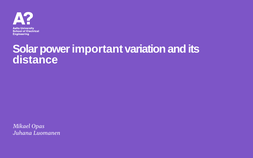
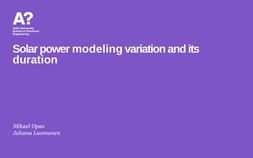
important: important -> modeling (97, 49)
distance: distance -> duration (35, 60)
